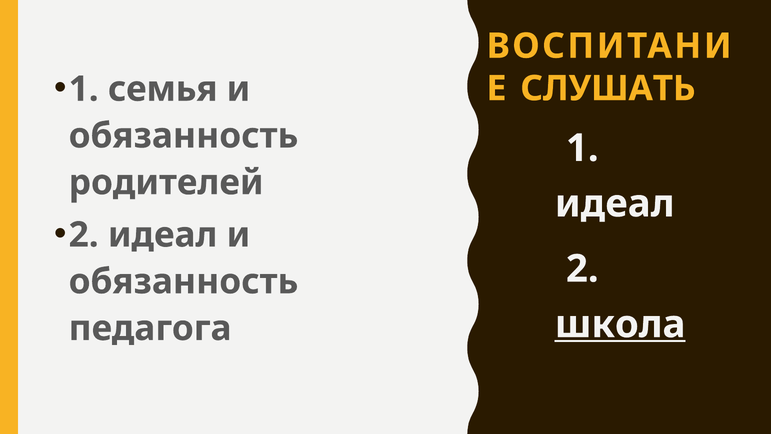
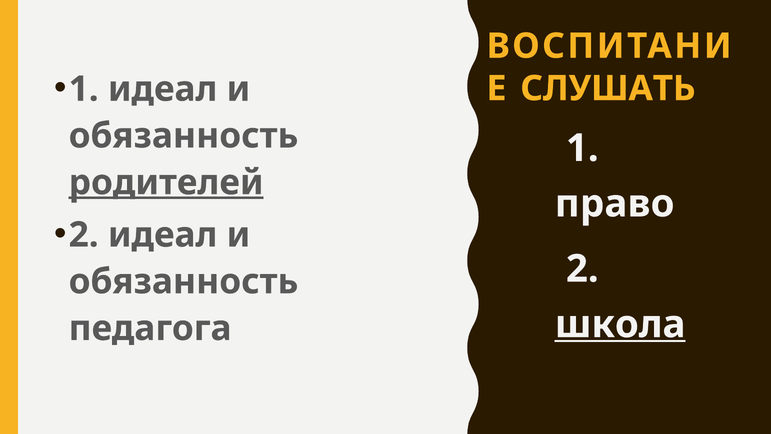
1 семья: семья -> идеал (163, 89)
родителей underline: none -> present (166, 182)
идеал: идеал -> право (615, 204)
